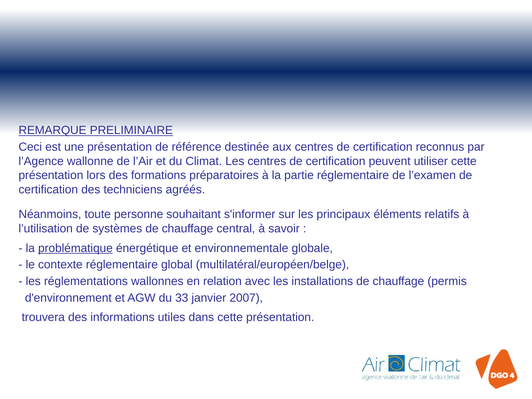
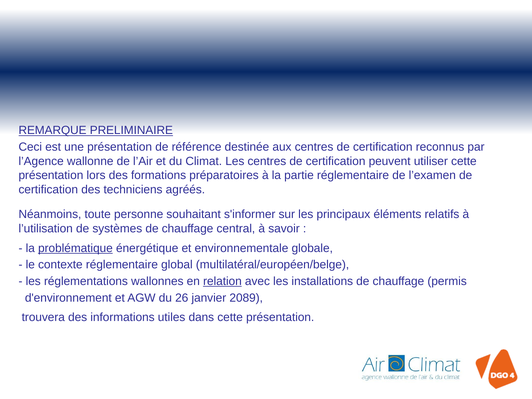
relation underline: none -> present (222, 281)
33: 33 -> 26 (182, 298)
2007: 2007 -> 2089 (246, 298)
